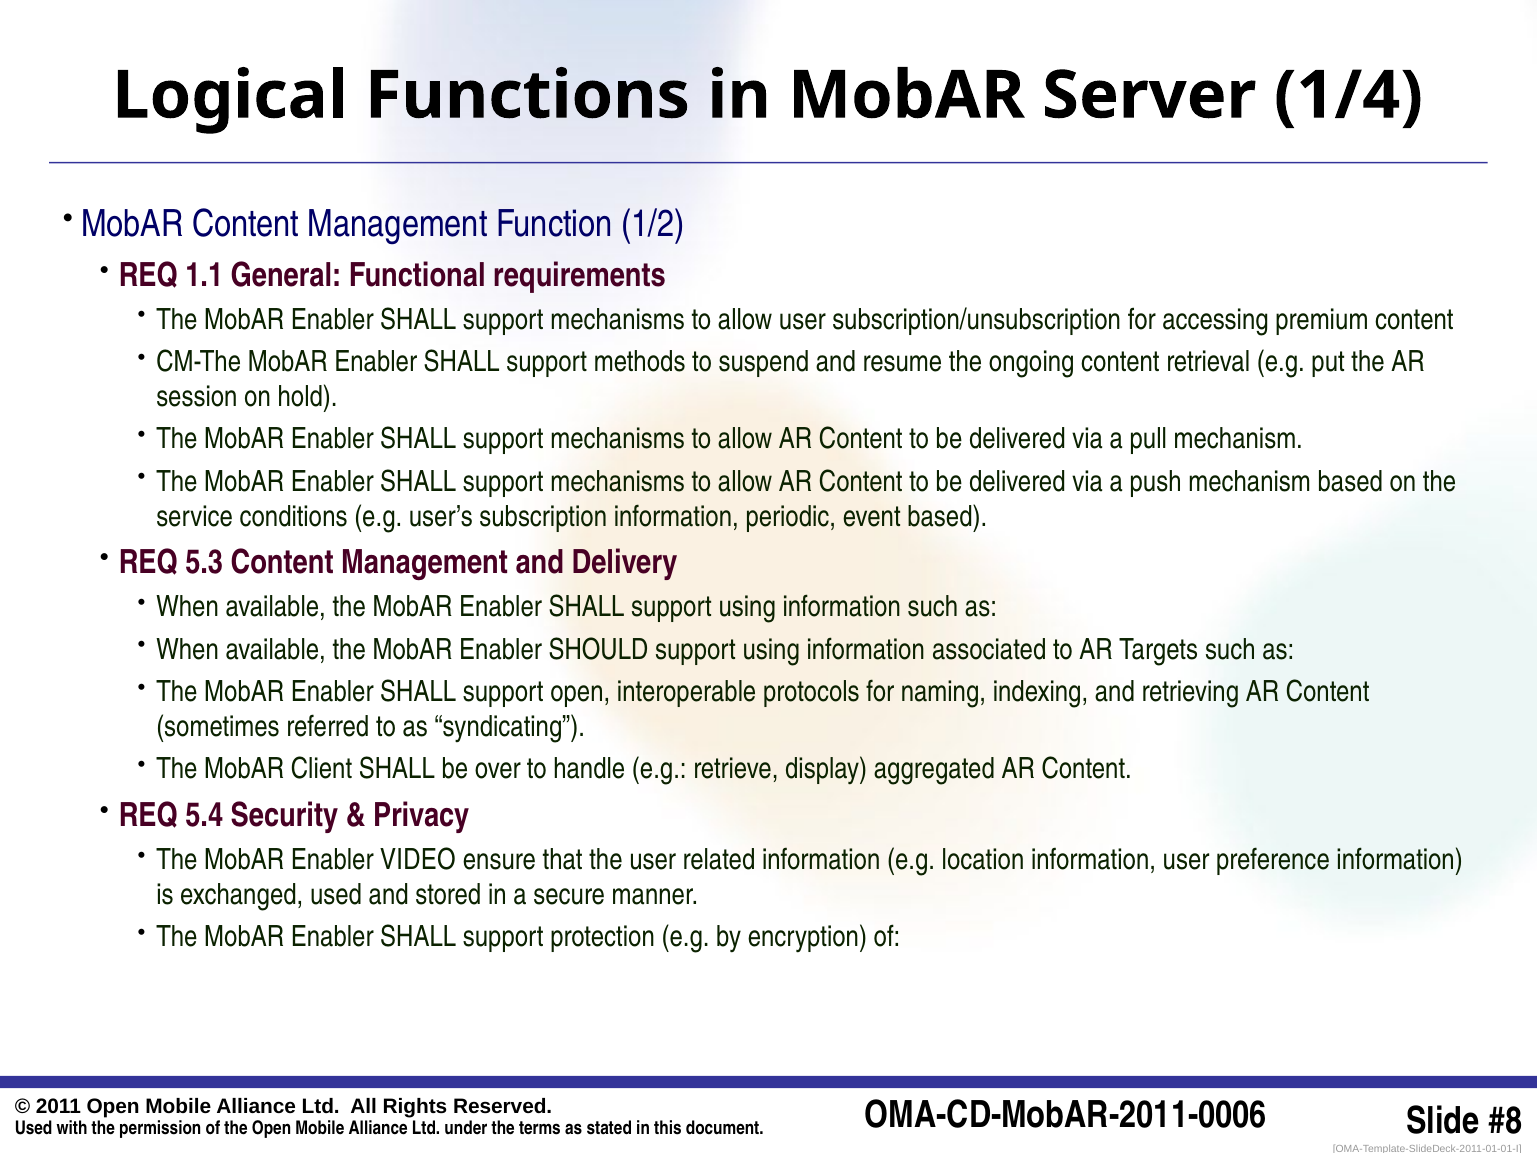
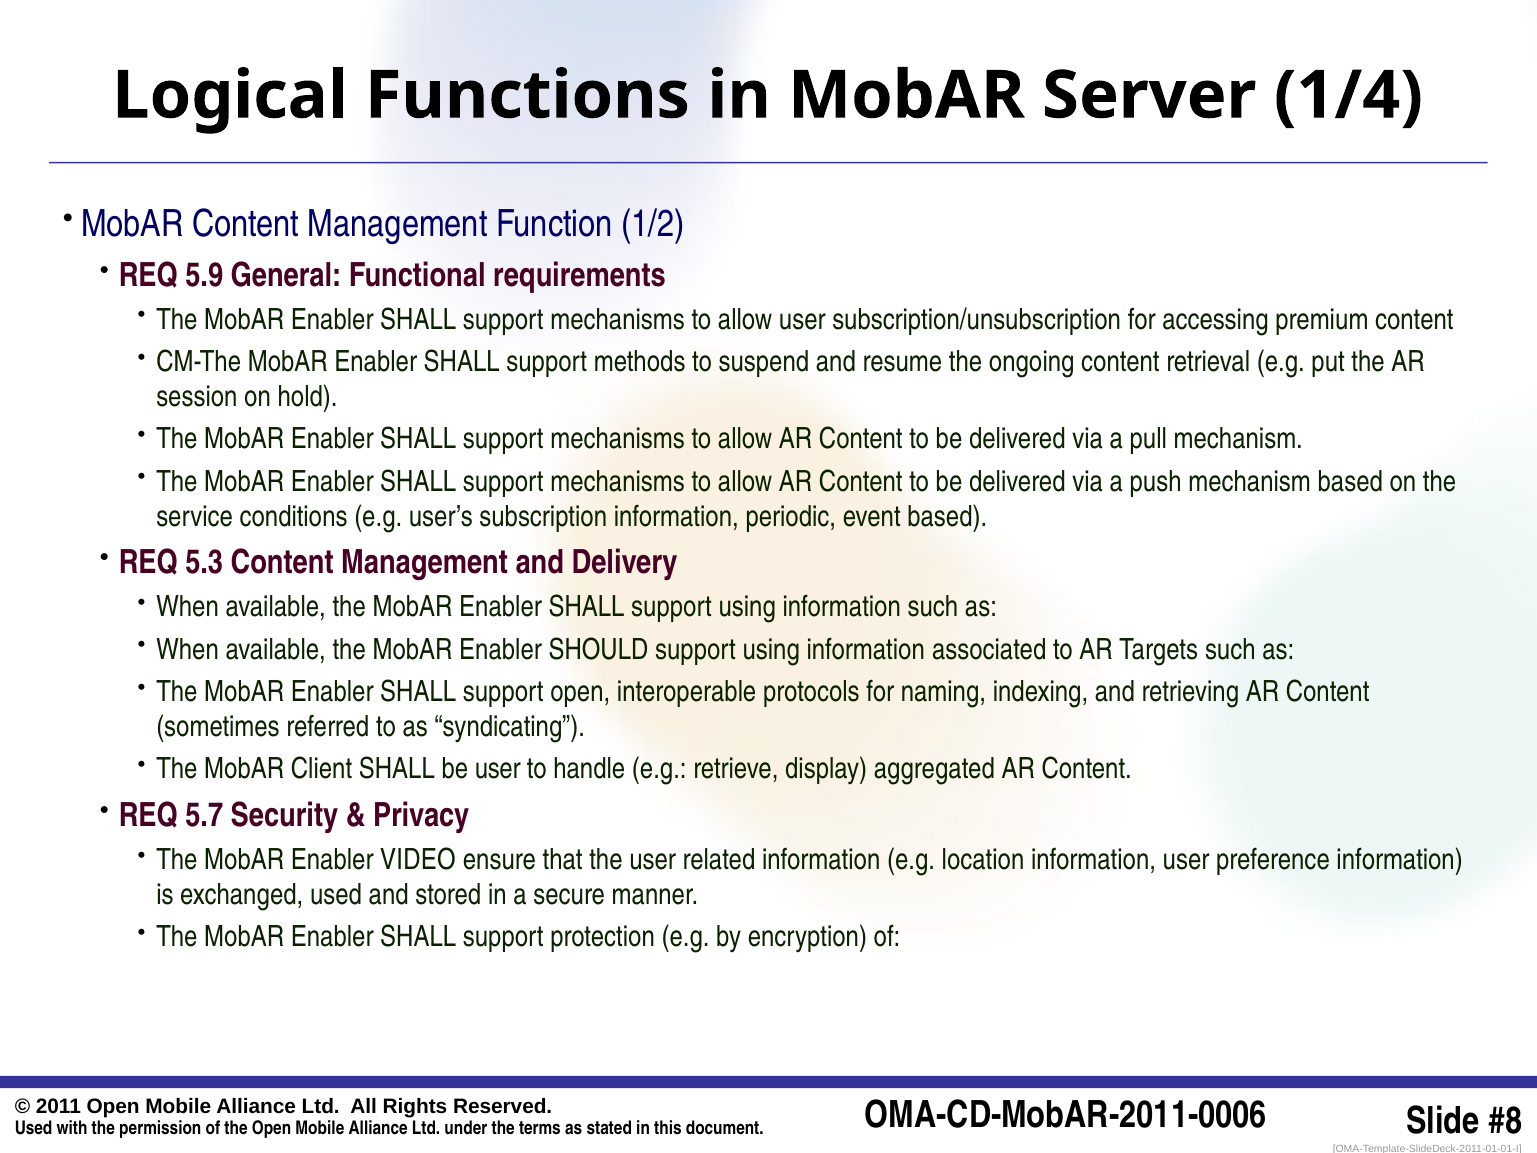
1.1: 1.1 -> 5.9 (204, 275)
be over: over -> user (498, 769)
5.4: 5.4 -> 5.7 (204, 815)
